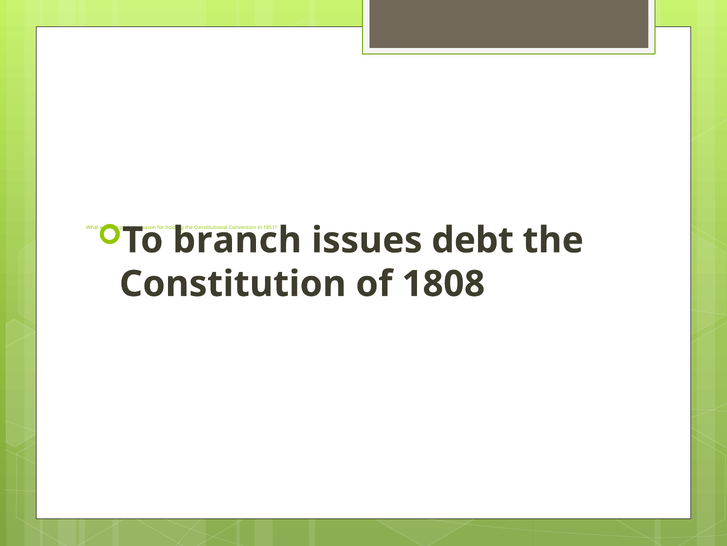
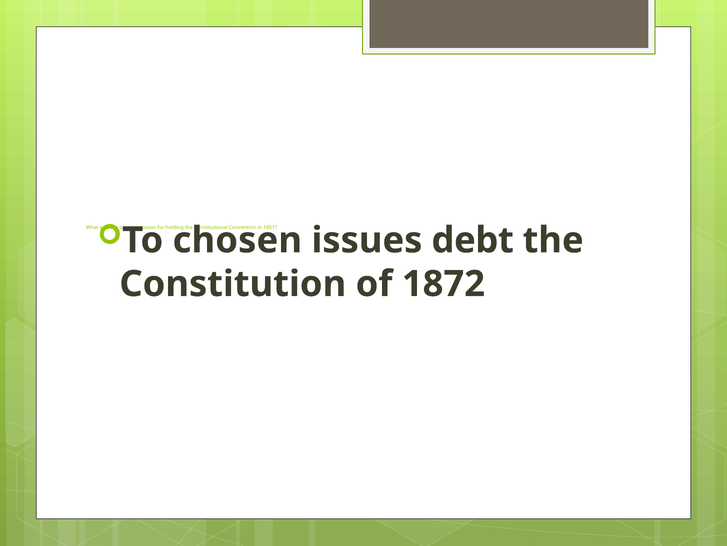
branch: branch -> chosen (237, 240)
1808: 1808 -> 1872 (443, 284)
